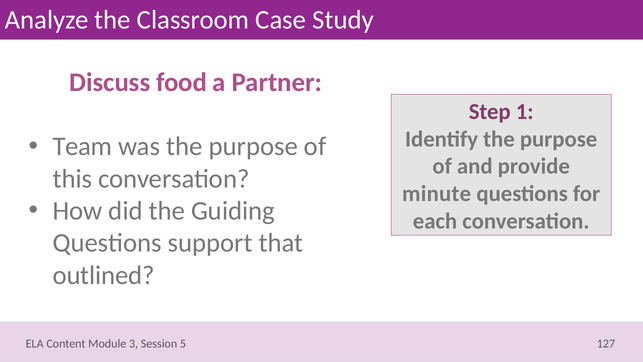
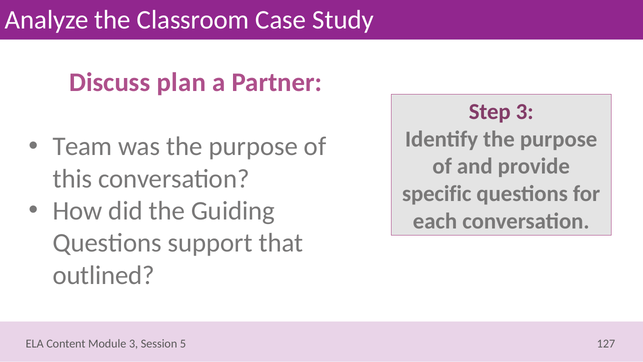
food: food -> plan (181, 82)
Step 1: 1 -> 3 (525, 112)
minute: minute -> specific (437, 194)
